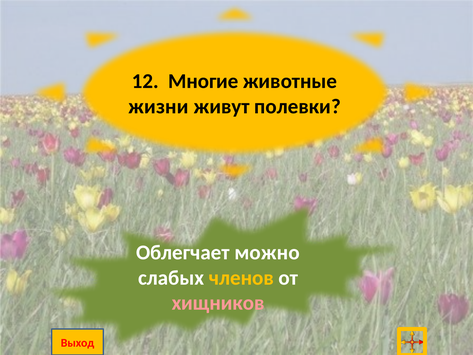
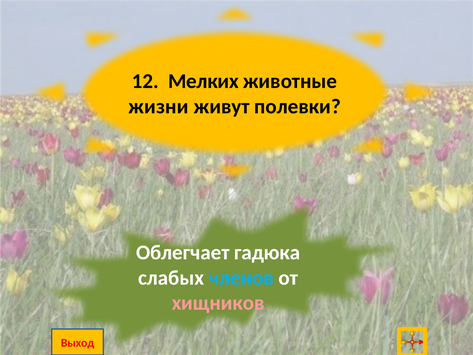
Многие: Многие -> Мелких (203, 81)
можно: можно -> гадюка (267, 252)
членов colour: yellow -> light blue (241, 278)
